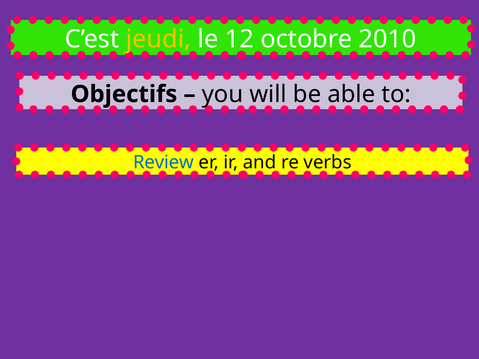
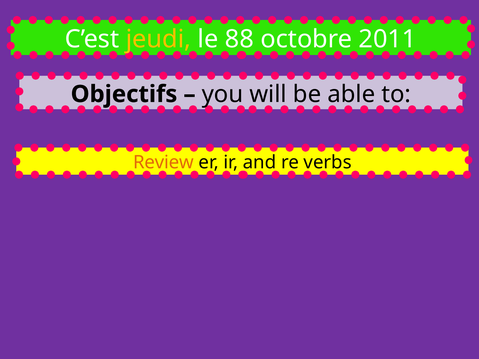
12: 12 -> 88 (239, 39)
2010: 2010 -> 2011 (388, 39)
Review colour: blue -> orange (163, 163)
